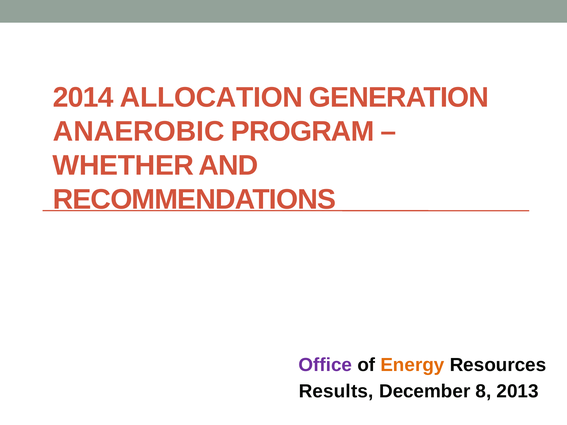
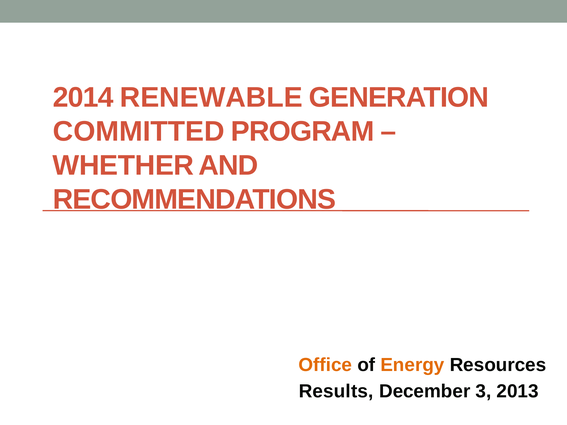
ALLOCATION: ALLOCATION -> RENEWABLE (211, 97)
ANAEROBIC: ANAEROBIC -> COMMITTED (139, 131)
Office colour: purple -> orange (325, 365)
8: 8 -> 3 (483, 392)
